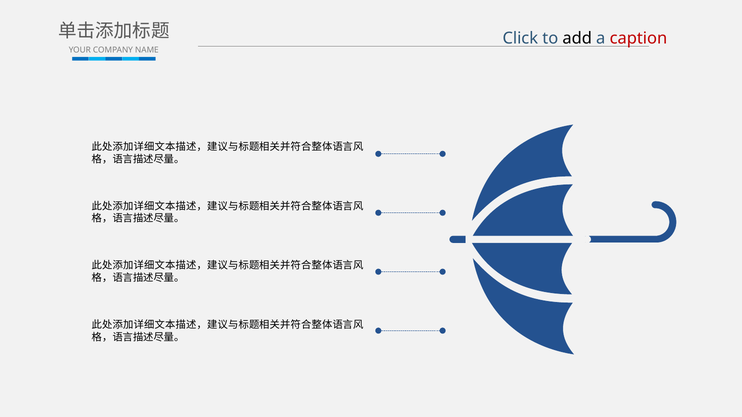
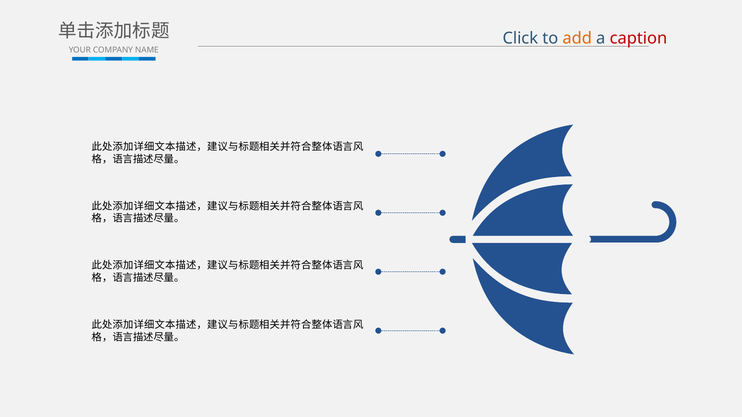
add colour: black -> orange (577, 38)
